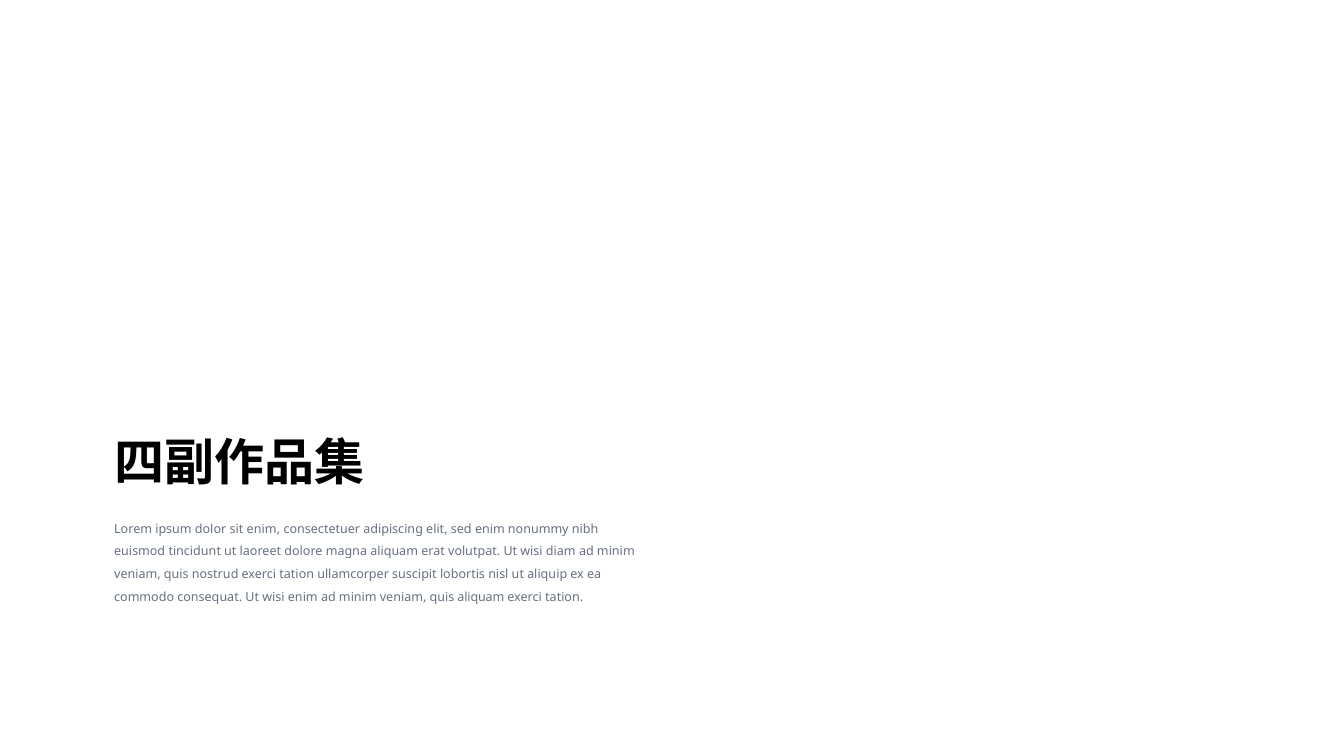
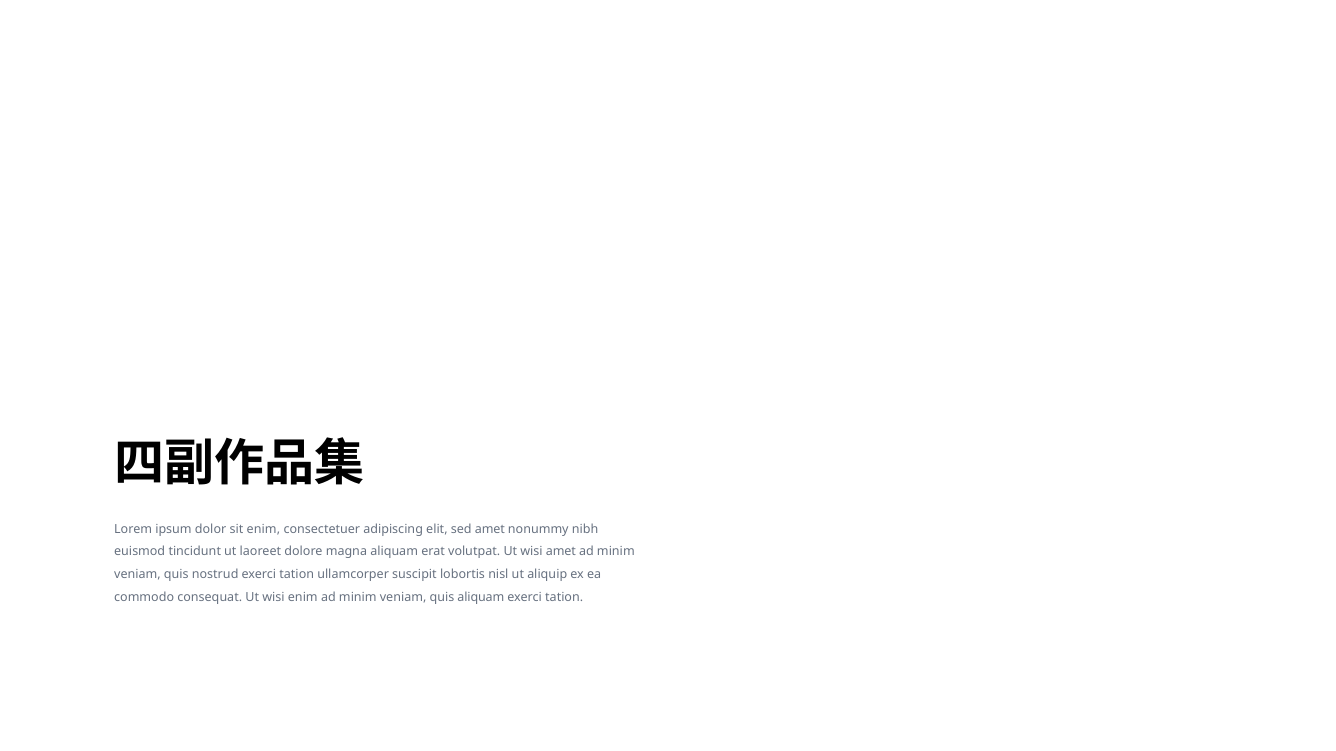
sed enim: enim -> amet (490, 530)
wisi diam: diam -> amet (561, 552)
